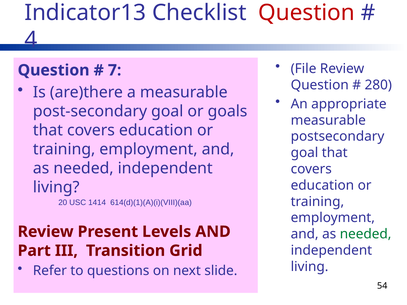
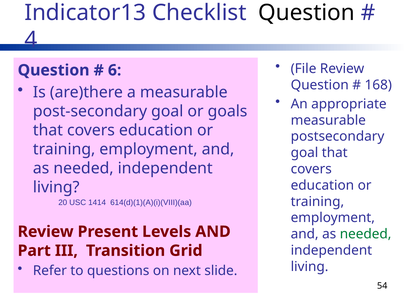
Question colour: red -> black (307, 13)
7: 7 -> 6 (115, 70)
280: 280 -> 168 (378, 85)
